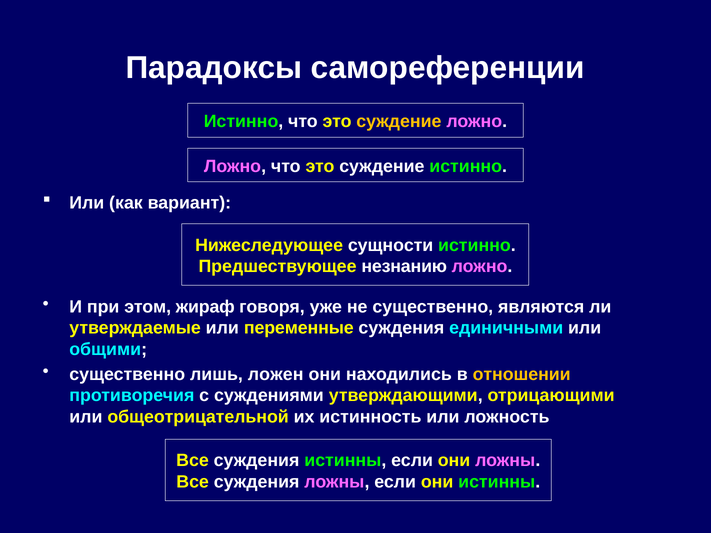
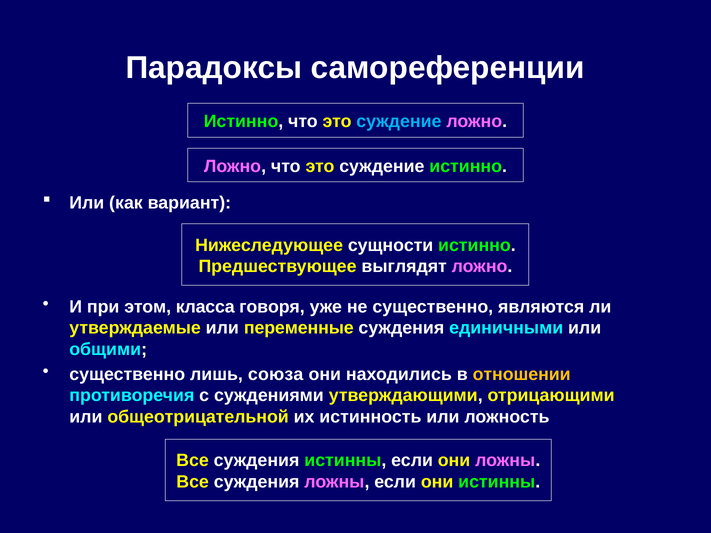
суждение colour: yellow -> light blue (399, 122)
незнанию: незнанию -> выглядят (404, 267)
жираф: жираф -> класса (205, 307)
ложен: ложен -> союза (276, 374)
